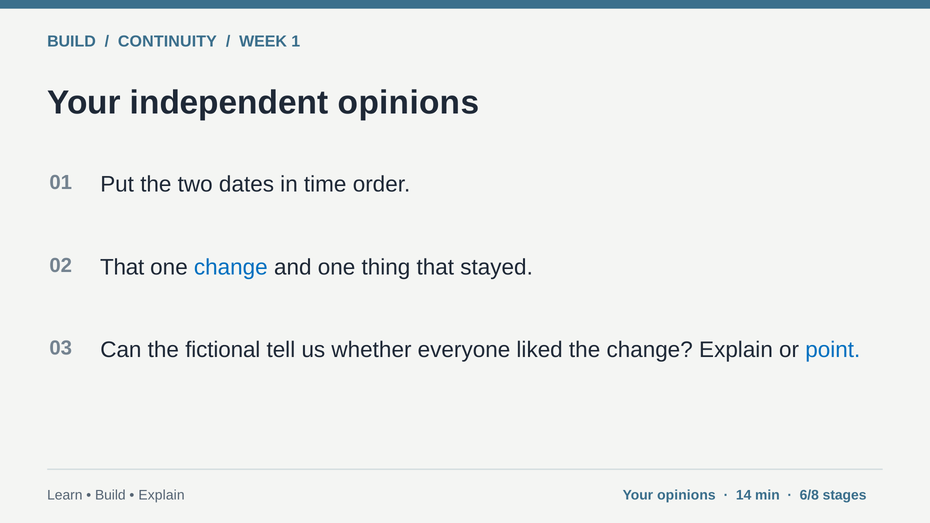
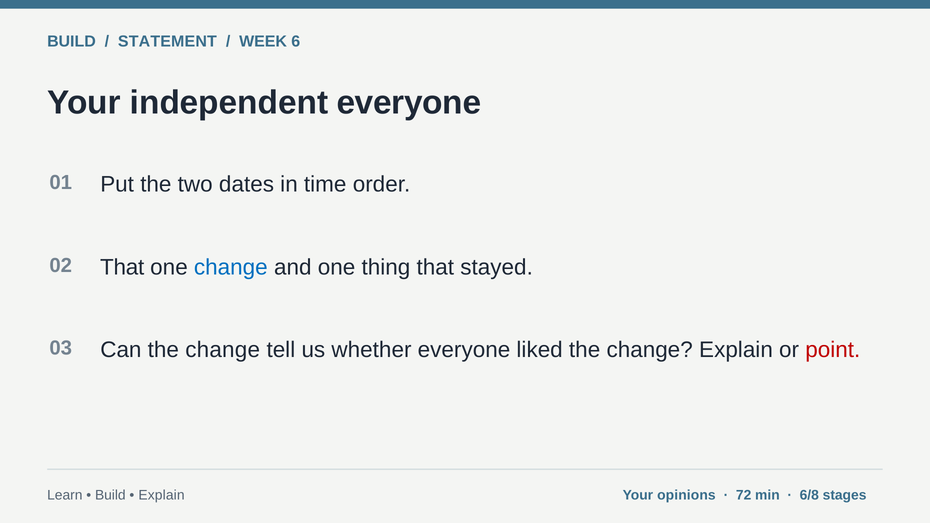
CONTINUITY: CONTINUITY -> STATEMENT (167, 41)
1: 1 -> 6 (296, 41)
independent opinions: opinions -> everyone (409, 103)
Can the fictional: fictional -> change (223, 350)
point colour: blue -> red (833, 350)
14: 14 -> 72 (744, 495)
